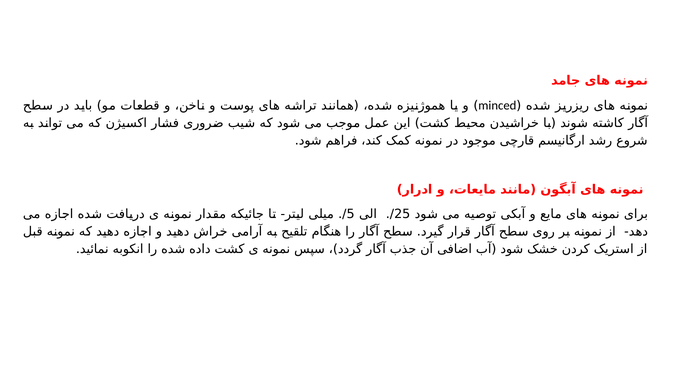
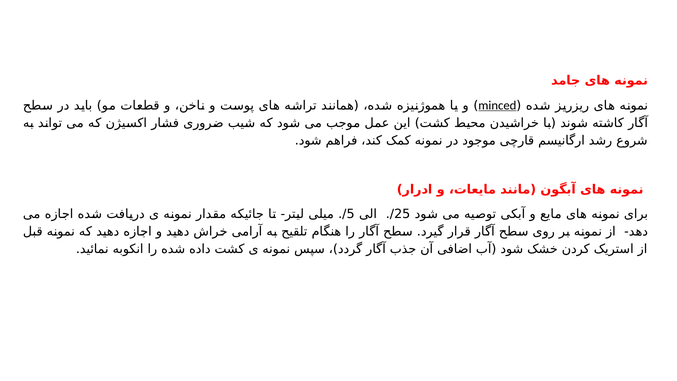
minced underline: none -> present (497, 105)
